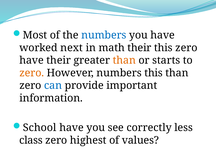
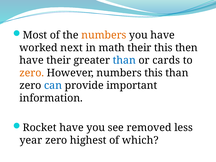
numbers colour: blue -> orange (104, 35)
this zero: zero -> then (186, 48)
than colour: orange -> blue (124, 60)
starts: starts -> cards (166, 60)
School: School -> Rocket (40, 128)
correctly: correctly -> removed (149, 128)
class: class -> year (31, 140)
values: values -> which (140, 140)
